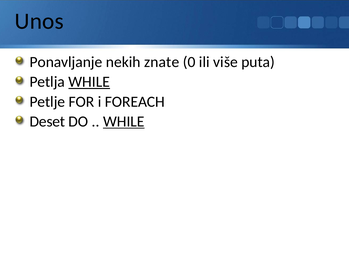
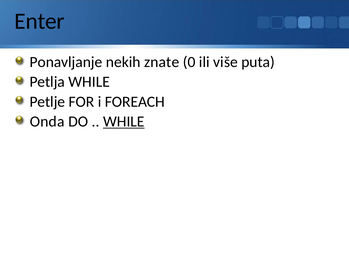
Unos: Unos -> Enter (39, 21)
WHILE underline: present -> none (89, 82)
Deset: Deset -> Onda (47, 122)
